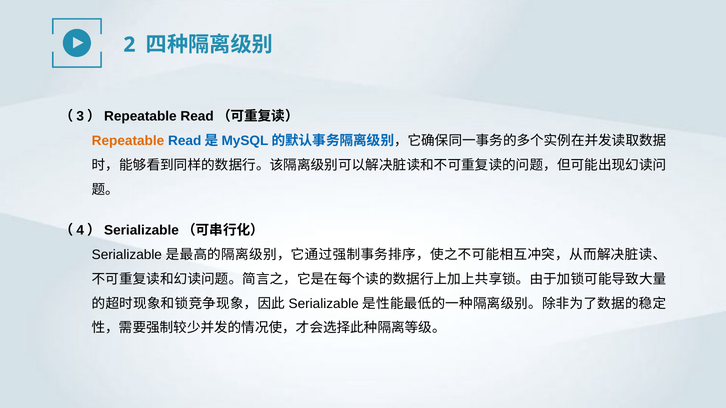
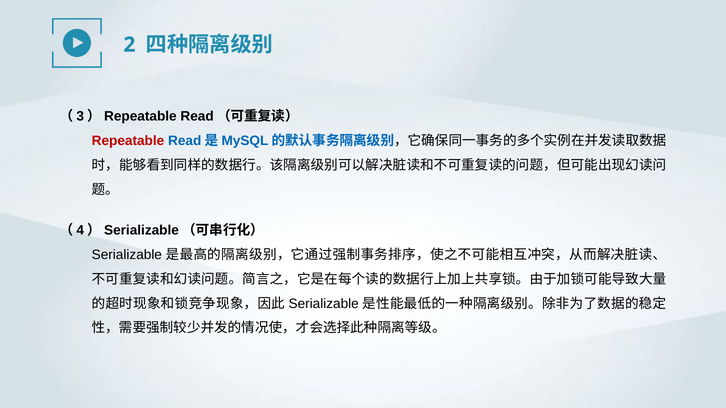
Repeatable colour: orange -> red (128, 141)
